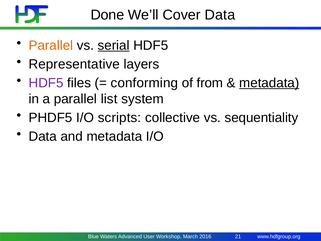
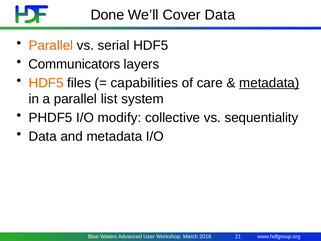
serial underline: present -> none (114, 45)
Representative: Representative -> Communicators (74, 64)
HDF5 colour: purple -> orange (46, 83)
conforming: conforming -> capabilities (144, 83)
from: from -> care (210, 83)
scripts: scripts -> modify (120, 118)
